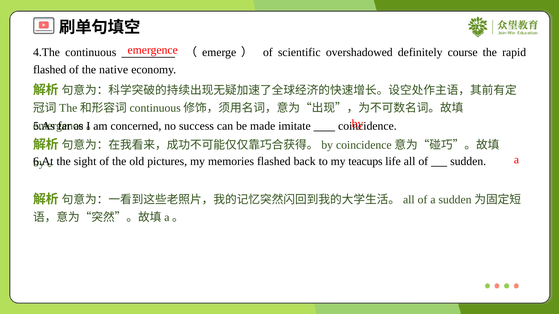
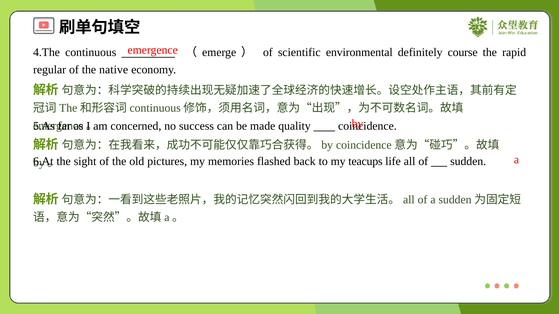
overshadowed: overshadowed -> environmental (359, 52)
flashed: flashed -> regular (50, 70)
imitate: imitate -> quality (294, 126)
